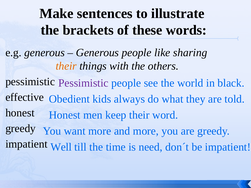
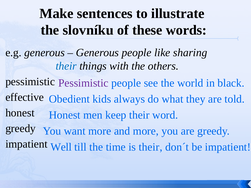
brackets: brackets -> slovníku (88, 30)
their colour: orange -> blue (66, 66)
is need: need -> their (151, 147)
